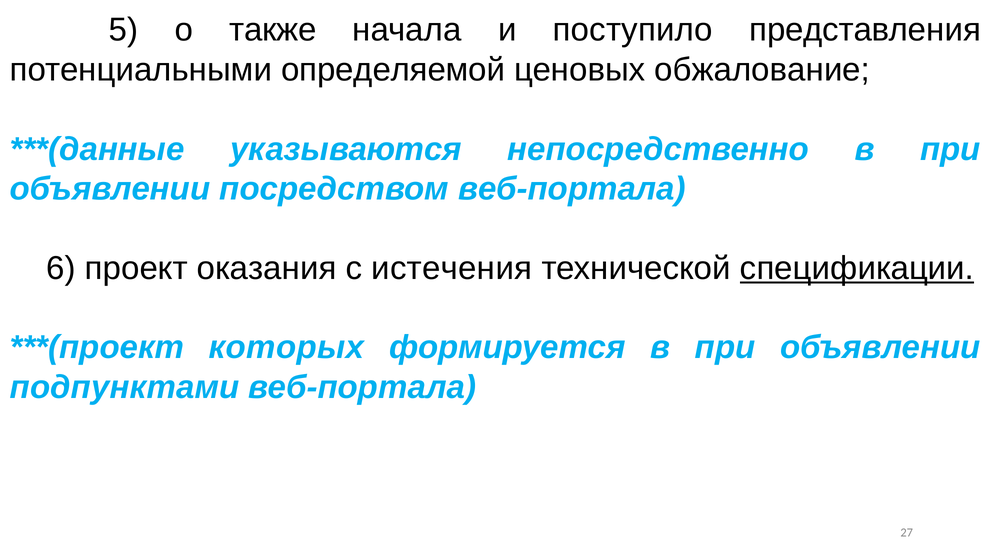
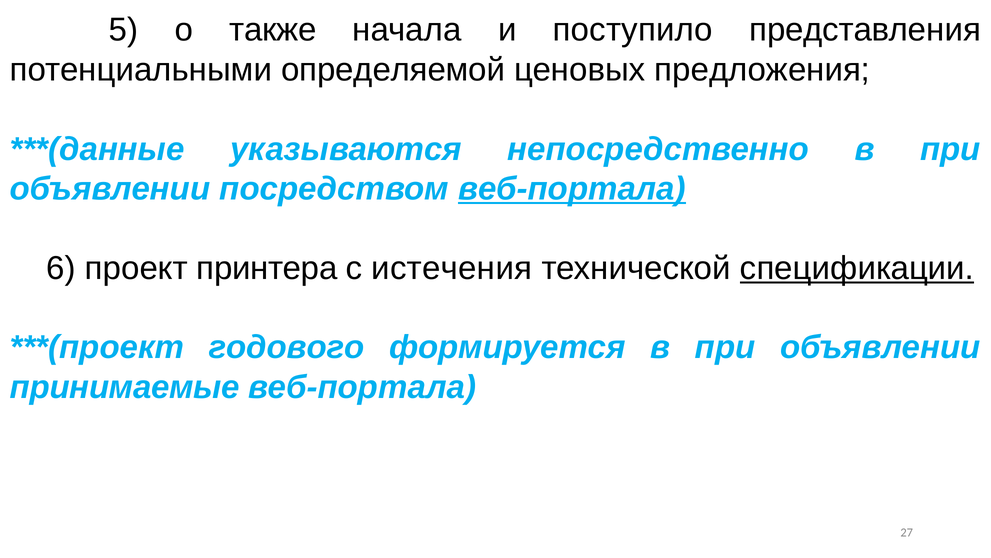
обжалование: обжалование -> предложения (762, 70)
веб-портала underline: none -> present (572, 189)
оказания: оказания -> принтера (267, 268)
которых: которых -> годового (287, 347)
подпунктами: подпунктами -> принимаемые (125, 387)
